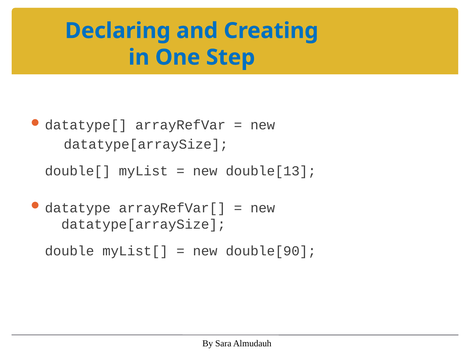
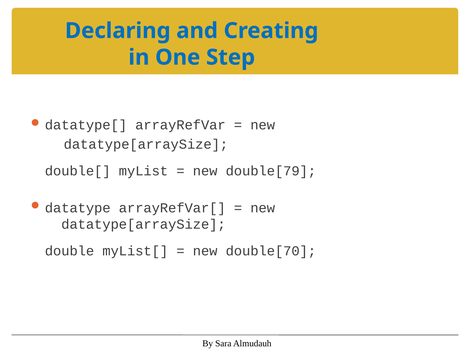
double[13: double[13 -> double[79 (271, 171)
double[90: double[90 -> double[70 (271, 251)
